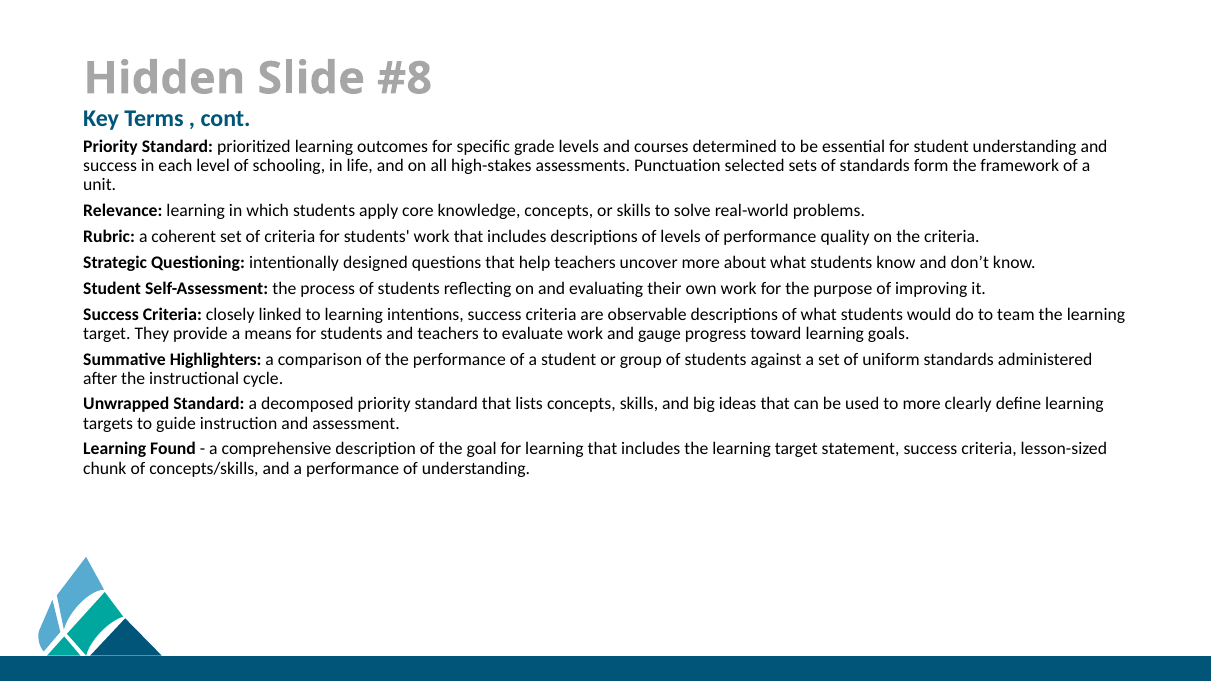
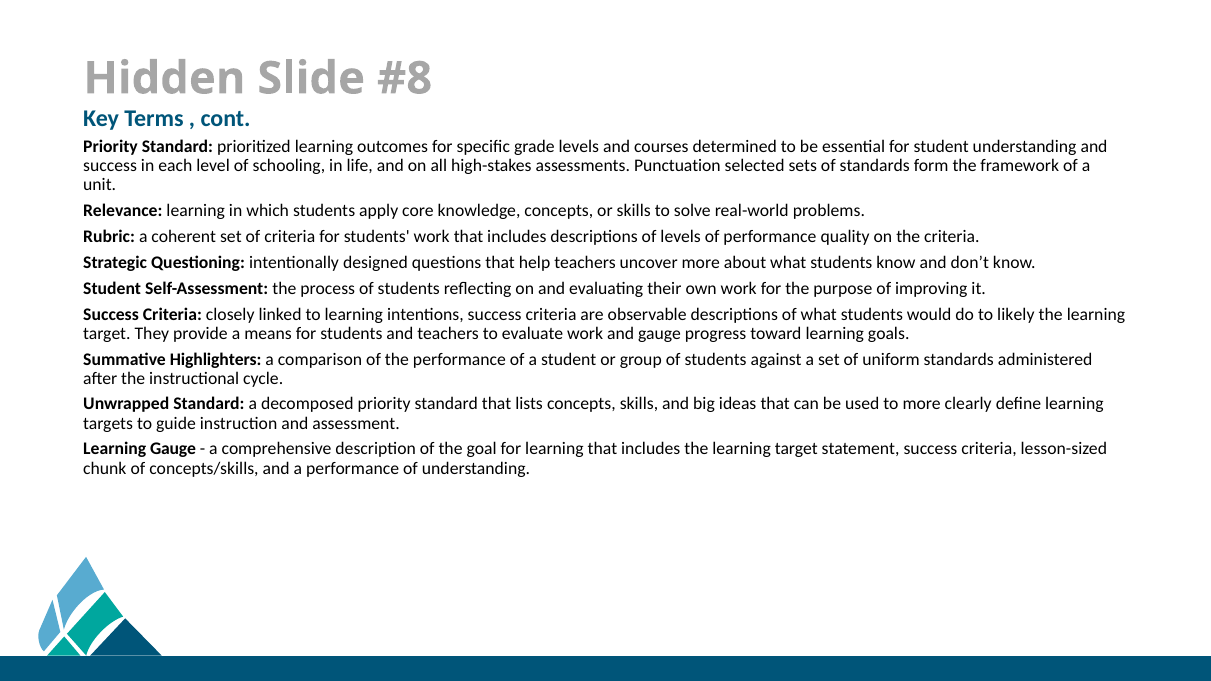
team: team -> likely (1016, 314)
Learning Found: Found -> Gauge (173, 449)
